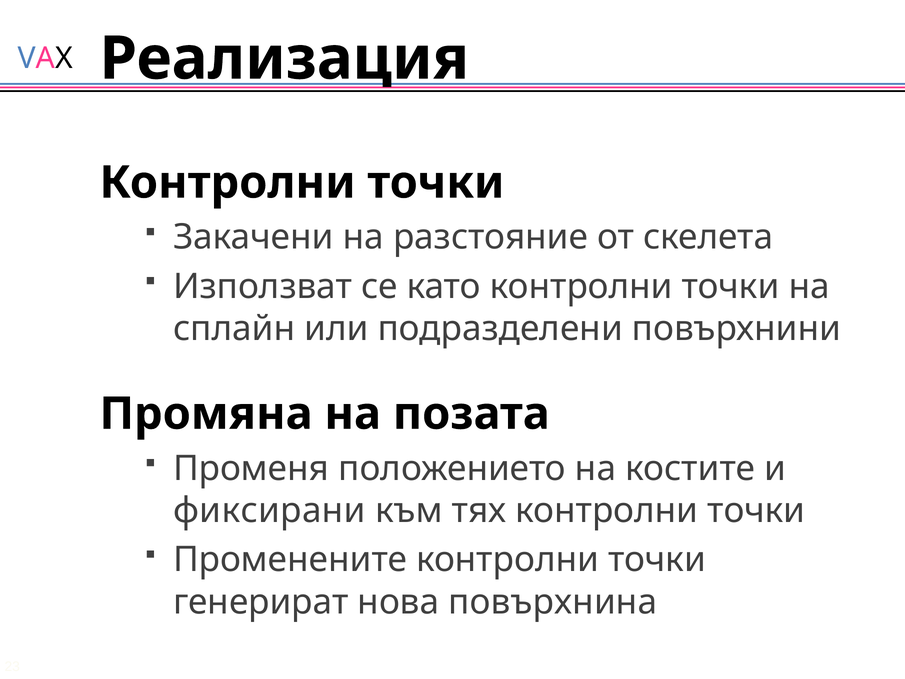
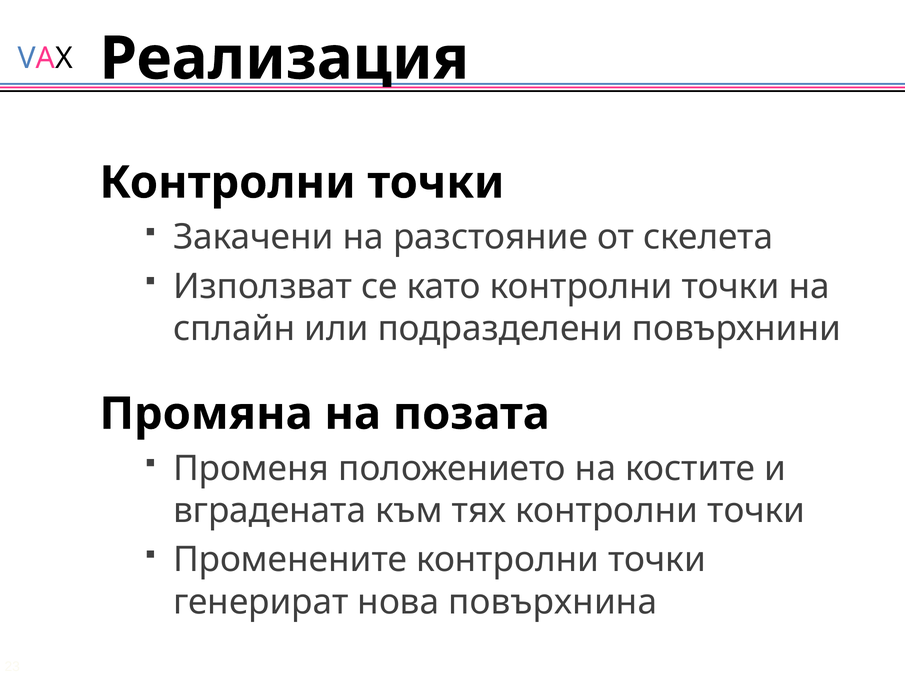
фиксирани: фиксирани -> вградената (270, 510)
